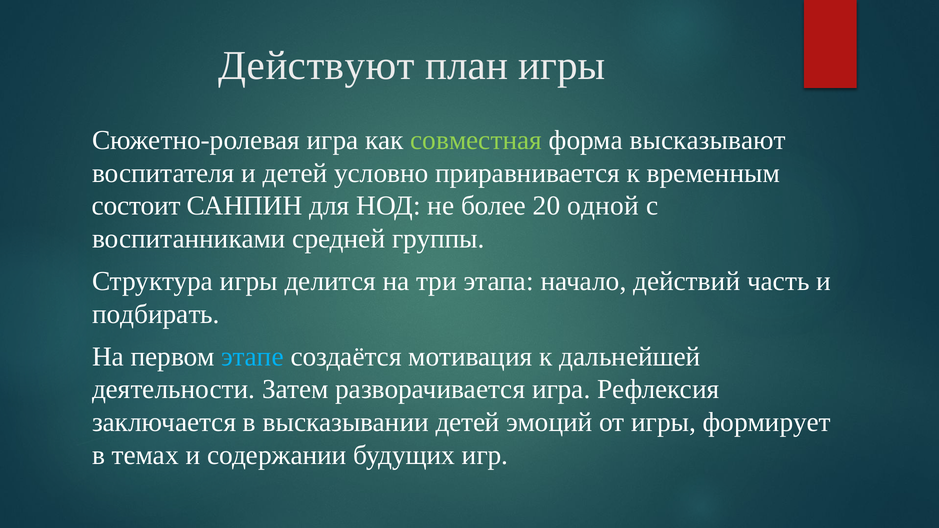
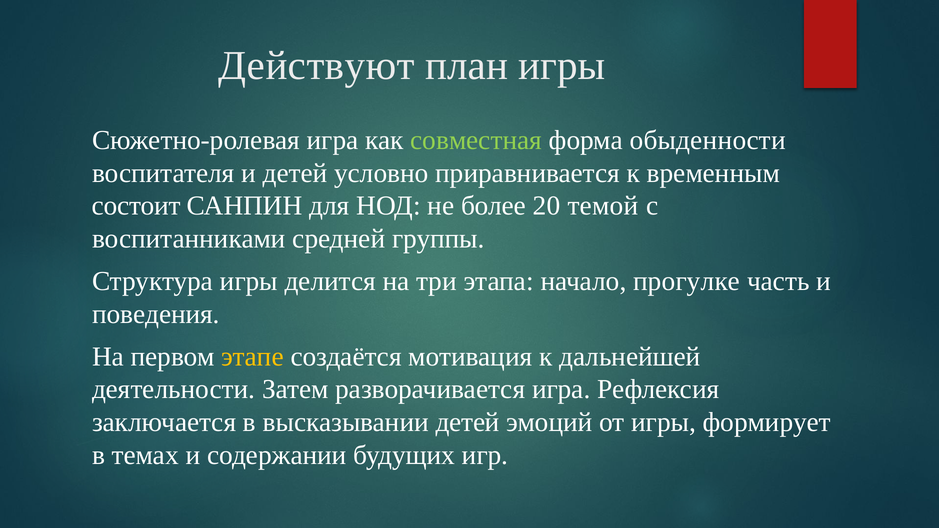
высказывают: высказывают -> обыденности (708, 140)
одной: одной -> темой (603, 206)
действий: действий -> прогулке (687, 281)
подбирать: подбирать -> поведения (156, 314)
этапе colour: light blue -> yellow (252, 357)
